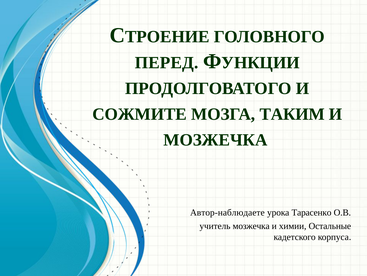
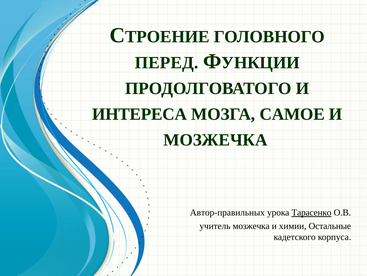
СОЖМИТЕ: СОЖМИТЕ -> ИНТЕРЕСА (140, 114)
ТАКИМ: ТАКИМ -> САМОЕ (292, 114)
Автор-наблюдаете: Автор-наблюдаете -> Автор-правильных (227, 212)
Тарасенко underline: none -> present (312, 212)
